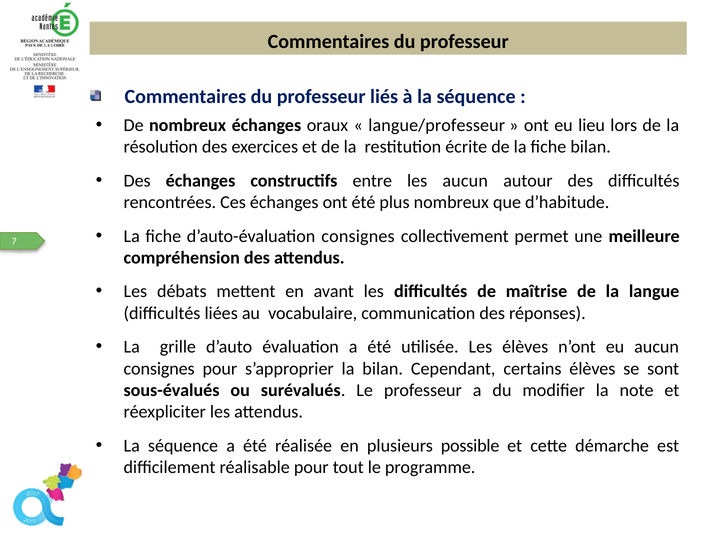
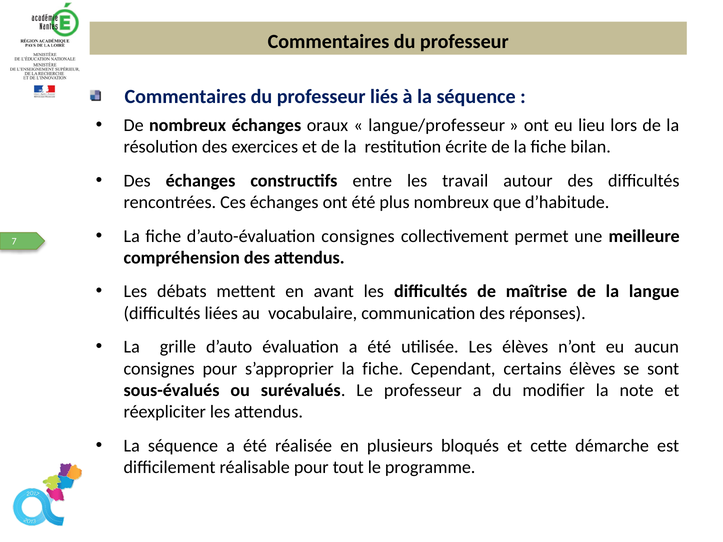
les aucun: aucun -> travail (465, 181)
s’approprier la bilan: bilan -> fiche (383, 369)
possible: possible -> bloqués (470, 446)
